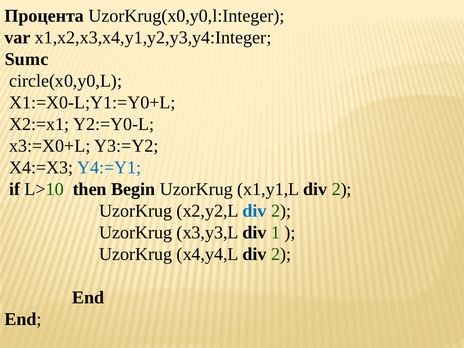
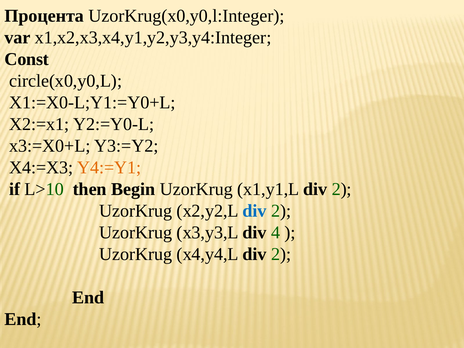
Sumc: Sumc -> Const (27, 59)
Y4:=Y1 colour: blue -> orange (109, 168)
1: 1 -> 4 (276, 233)
